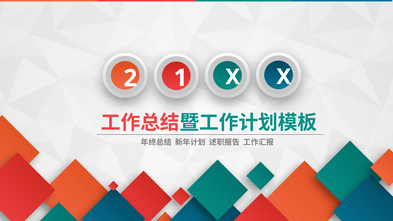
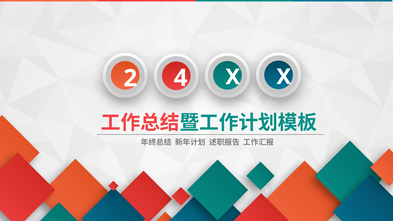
1: 1 -> 4 (181, 78)
